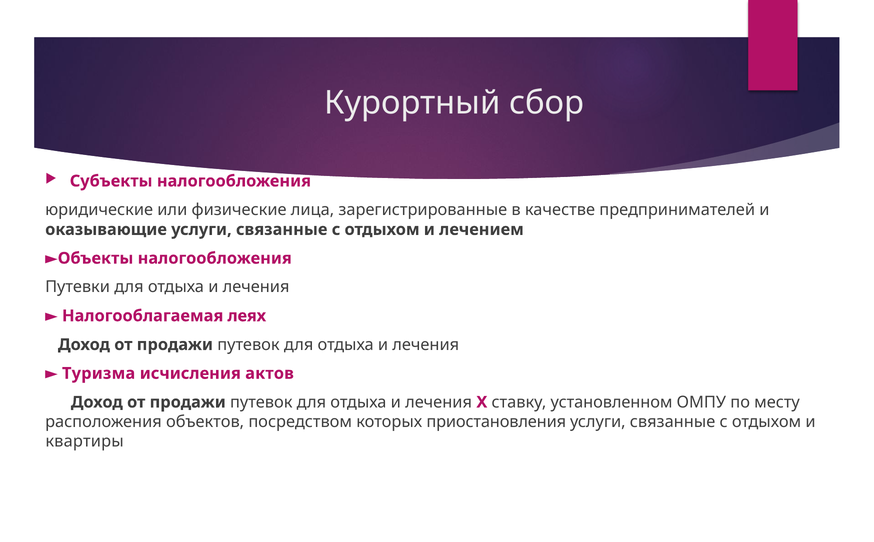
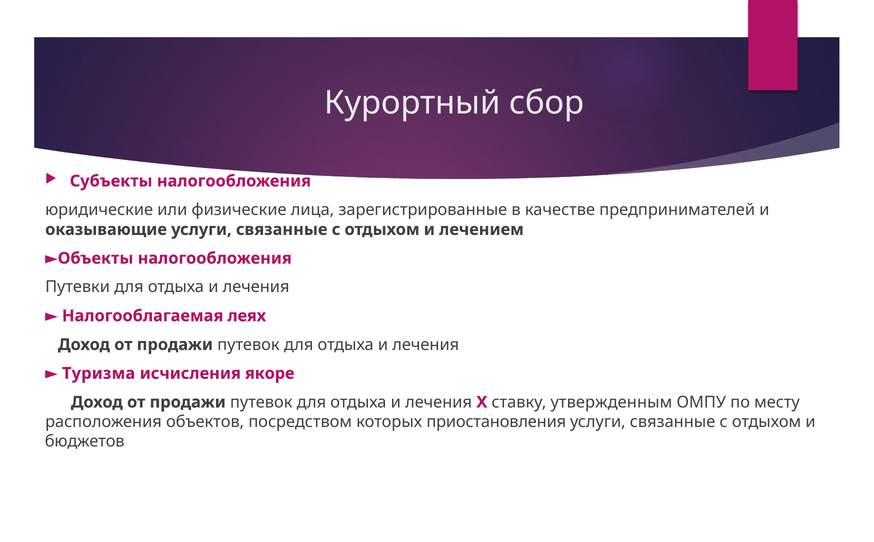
актов: актов -> якоре (270, 373)
установленном: установленном -> утвержденным (611, 402)
квартиры: квартиры -> бюджетов (85, 441)
